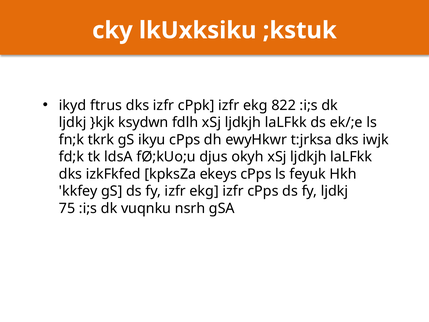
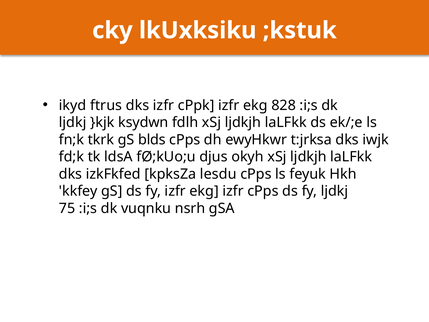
822: 822 -> 828 (284, 105)
ikyu: ikyu -> blds (152, 140)
ekeys: ekeys -> lesdu (218, 174)
